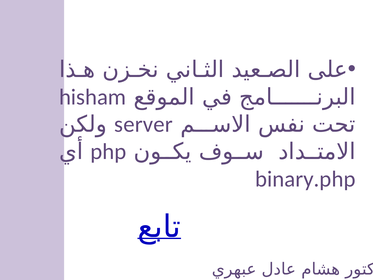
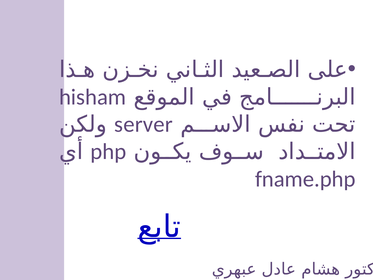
binary.php: binary.php -> fname.php (305, 179)
